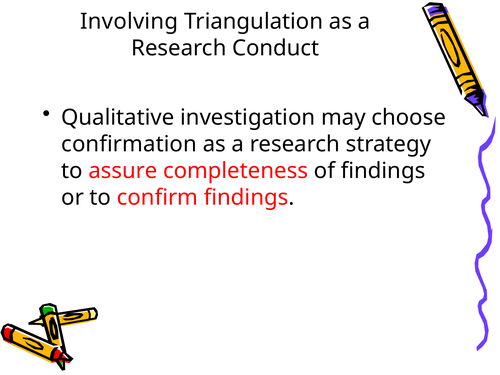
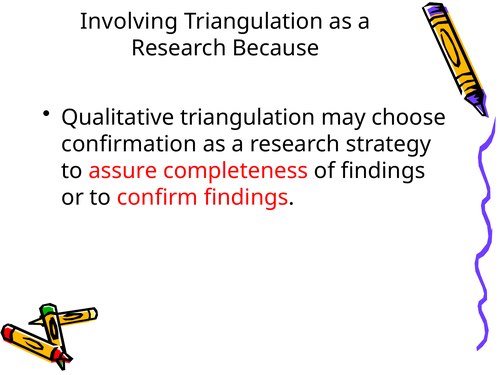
Conduct: Conduct -> Because (276, 48)
Qualitative investigation: investigation -> triangulation (248, 117)
